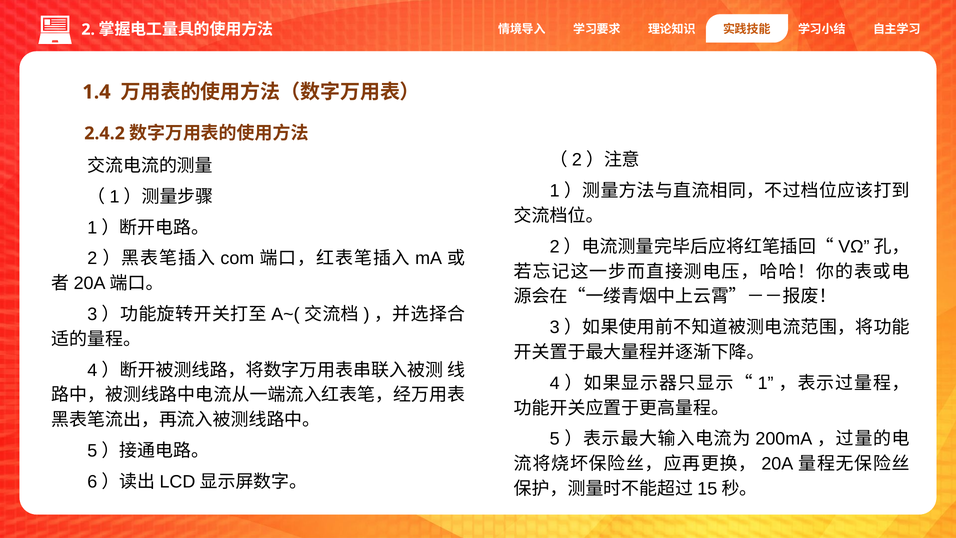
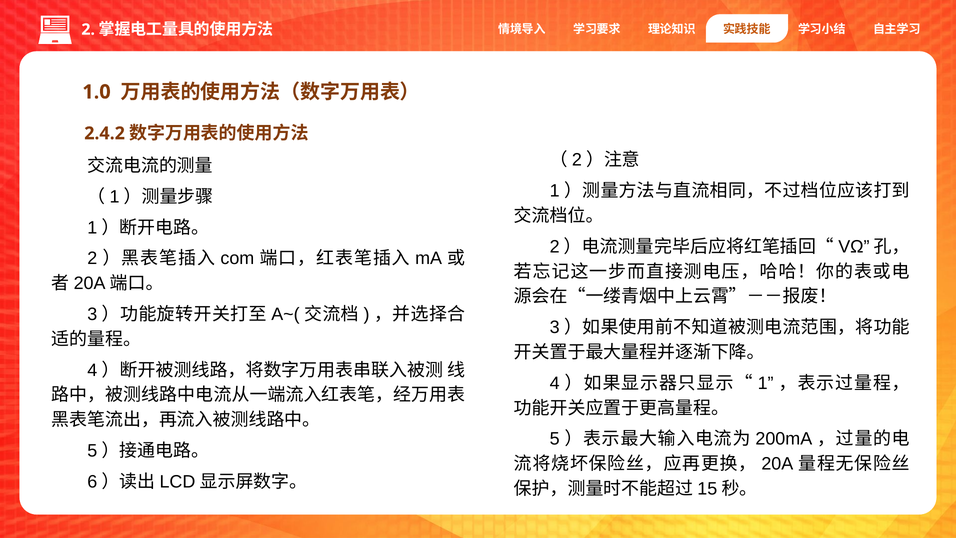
1.4: 1.4 -> 1.0 (96, 92)
